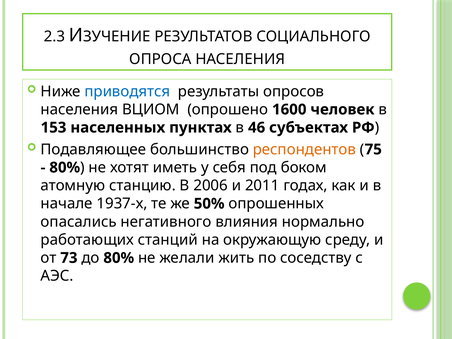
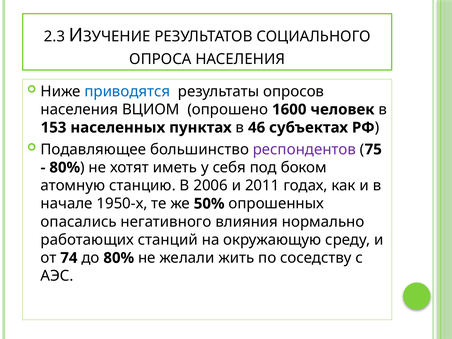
респондентов colour: orange -> purple (304, 149)
1937-х: 1937-х -> 1950-х (122, 204)
73: 73 -> 74 (69, 258)
